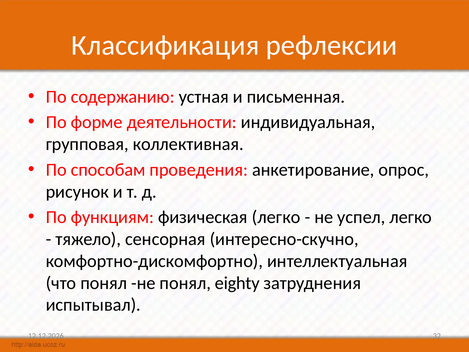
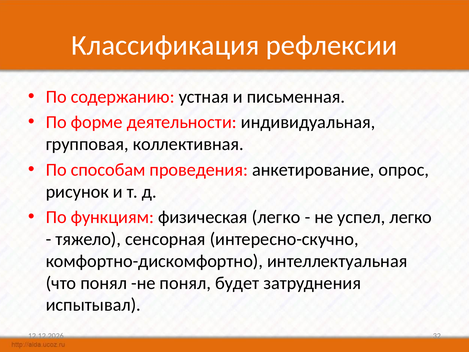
eighty: eighty -> будет (237, 283)
